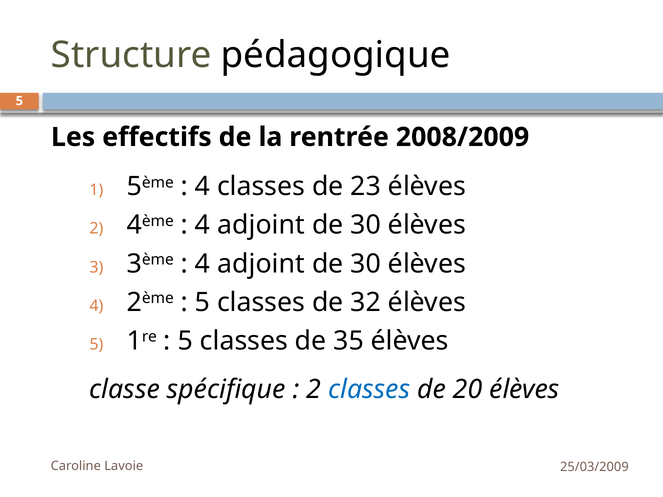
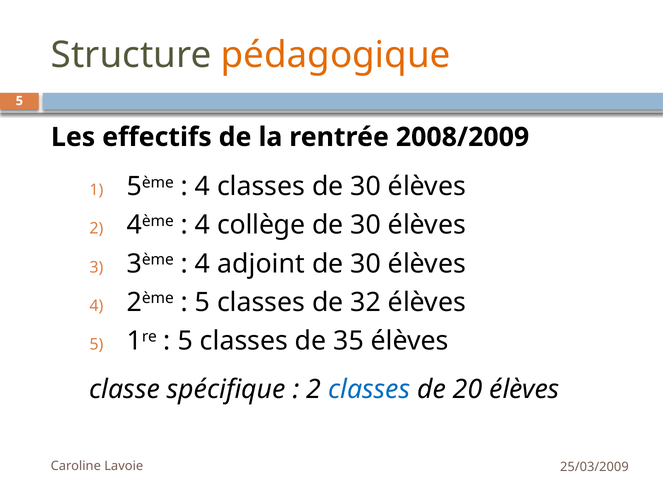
pédagogique colour: black -> orange (336, 55)
classes de 23: 23 -> 30 (366, 187)
adjoint: adjoint -> collège (261, 225)
